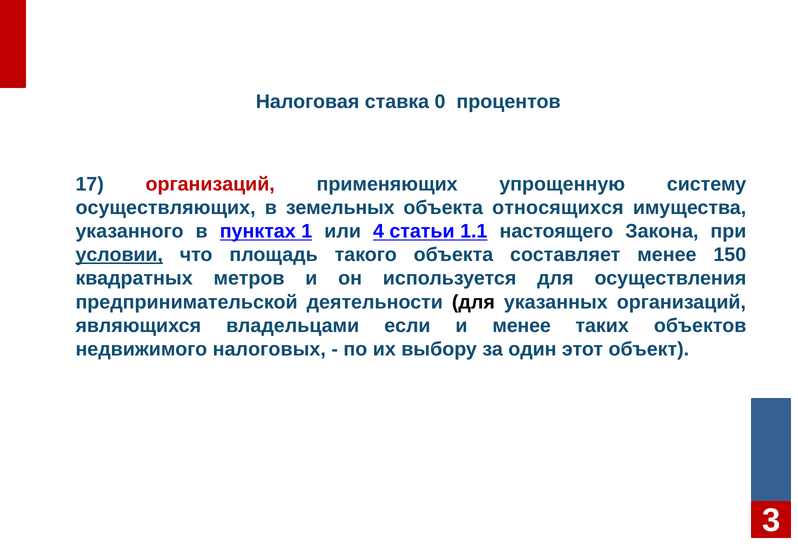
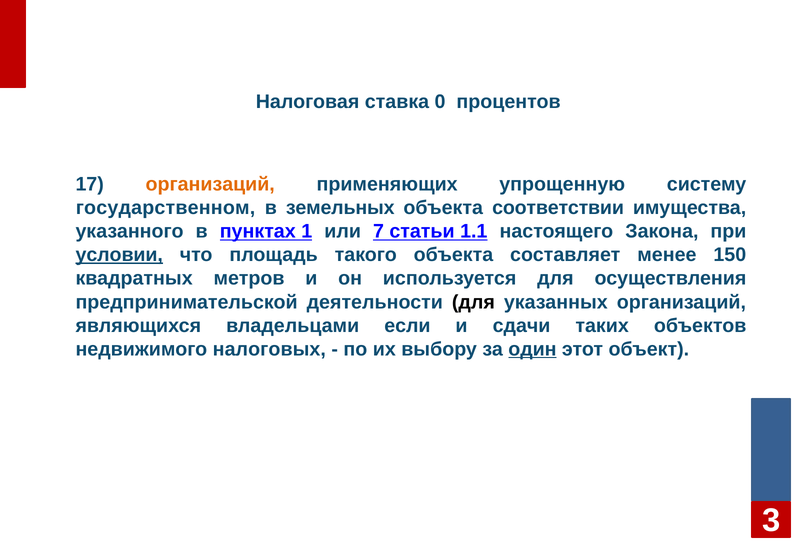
организаций colour: red -> orange (210, 184)
осуществляющих: осуществляющих -> государственном (165, 208)
относящихся: относящихся -> соответствии (558, 208)
4: 4 -> 7 (379, 231)
и менее: менее -> сдачи (522, 325)
один underline: none -> present (532, 349)
